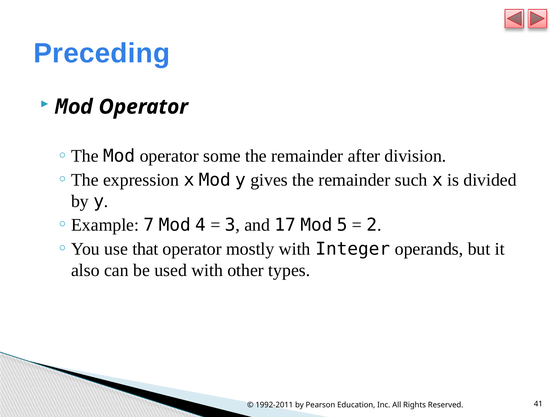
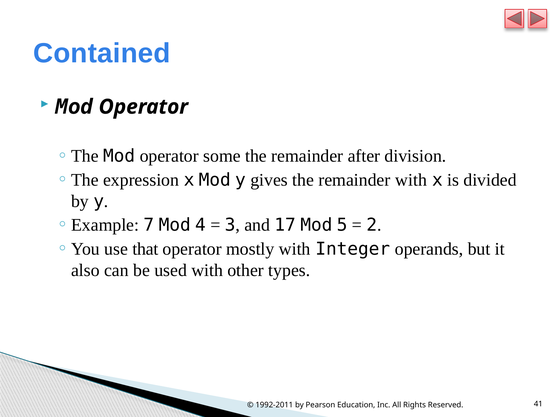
Preceding: Preceding -> Contained (102, 53)
remainder such: such -> with (411, 180)
